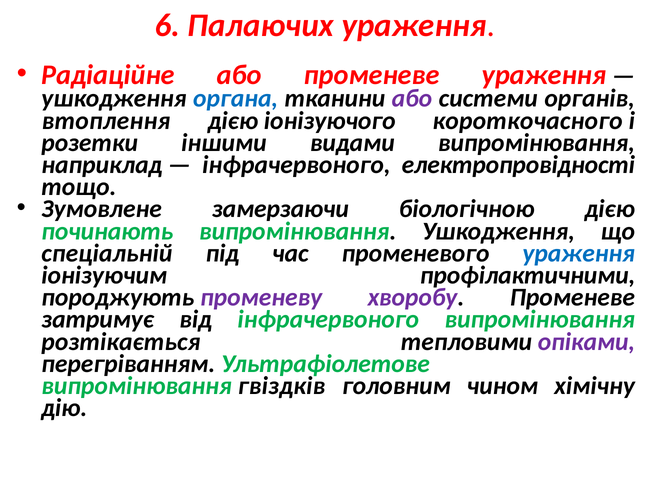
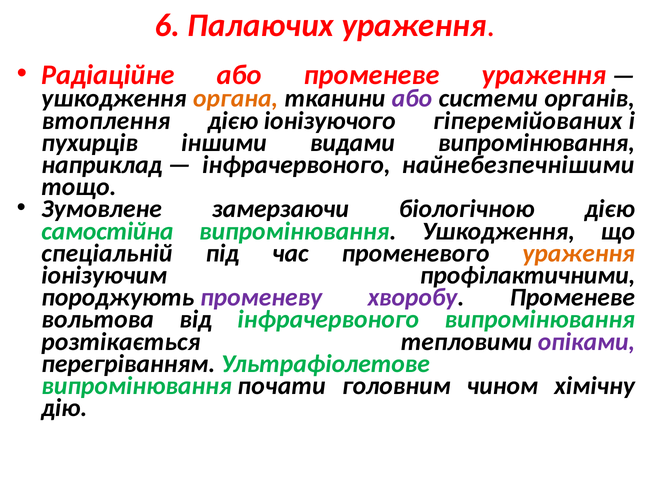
органа colour: blue -> orange (236, 98)
короткочасного: короткочасного -> гіперемійованих (528, 121)
розетки: розетки -> пухирців (90, 143)
електропровідності: електропровідності -> найнебезпечнішими (518, 165)
починають: починають -> самостійна (107, 231)
ураження colour: blue -> orange (579, 253)
затримує: затримує -> вольтова (98, 319)
гвіздків: гвіздків -> почати (282, 386)
